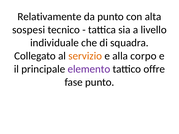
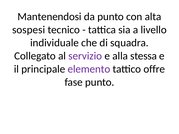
Relativamente: Relativamente -> Mantenendosi (49, 17)
servizio colour: orange -> purple (85, 56)
corpo: corpo -> stessa (144, 56)
